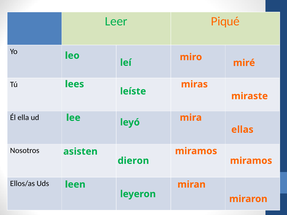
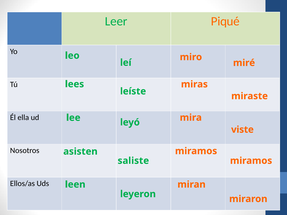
ellas: ellas -> viste (242, 130)
dieron: dieron -> saliste (133, 161)
